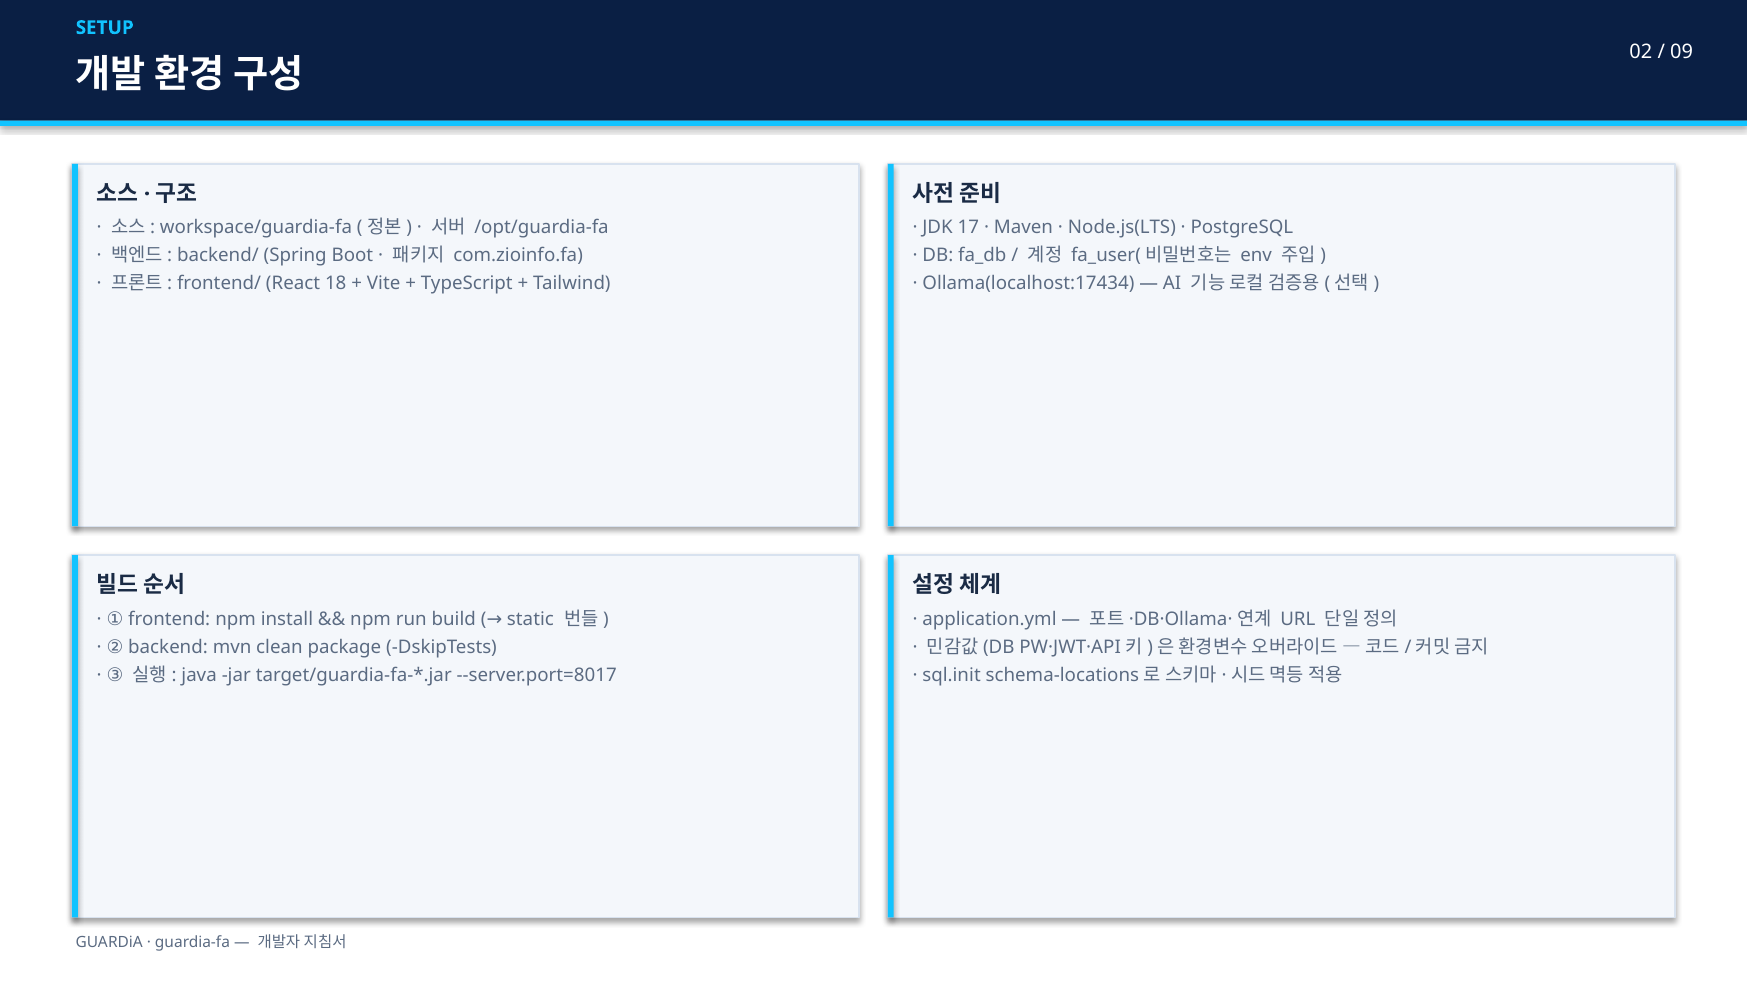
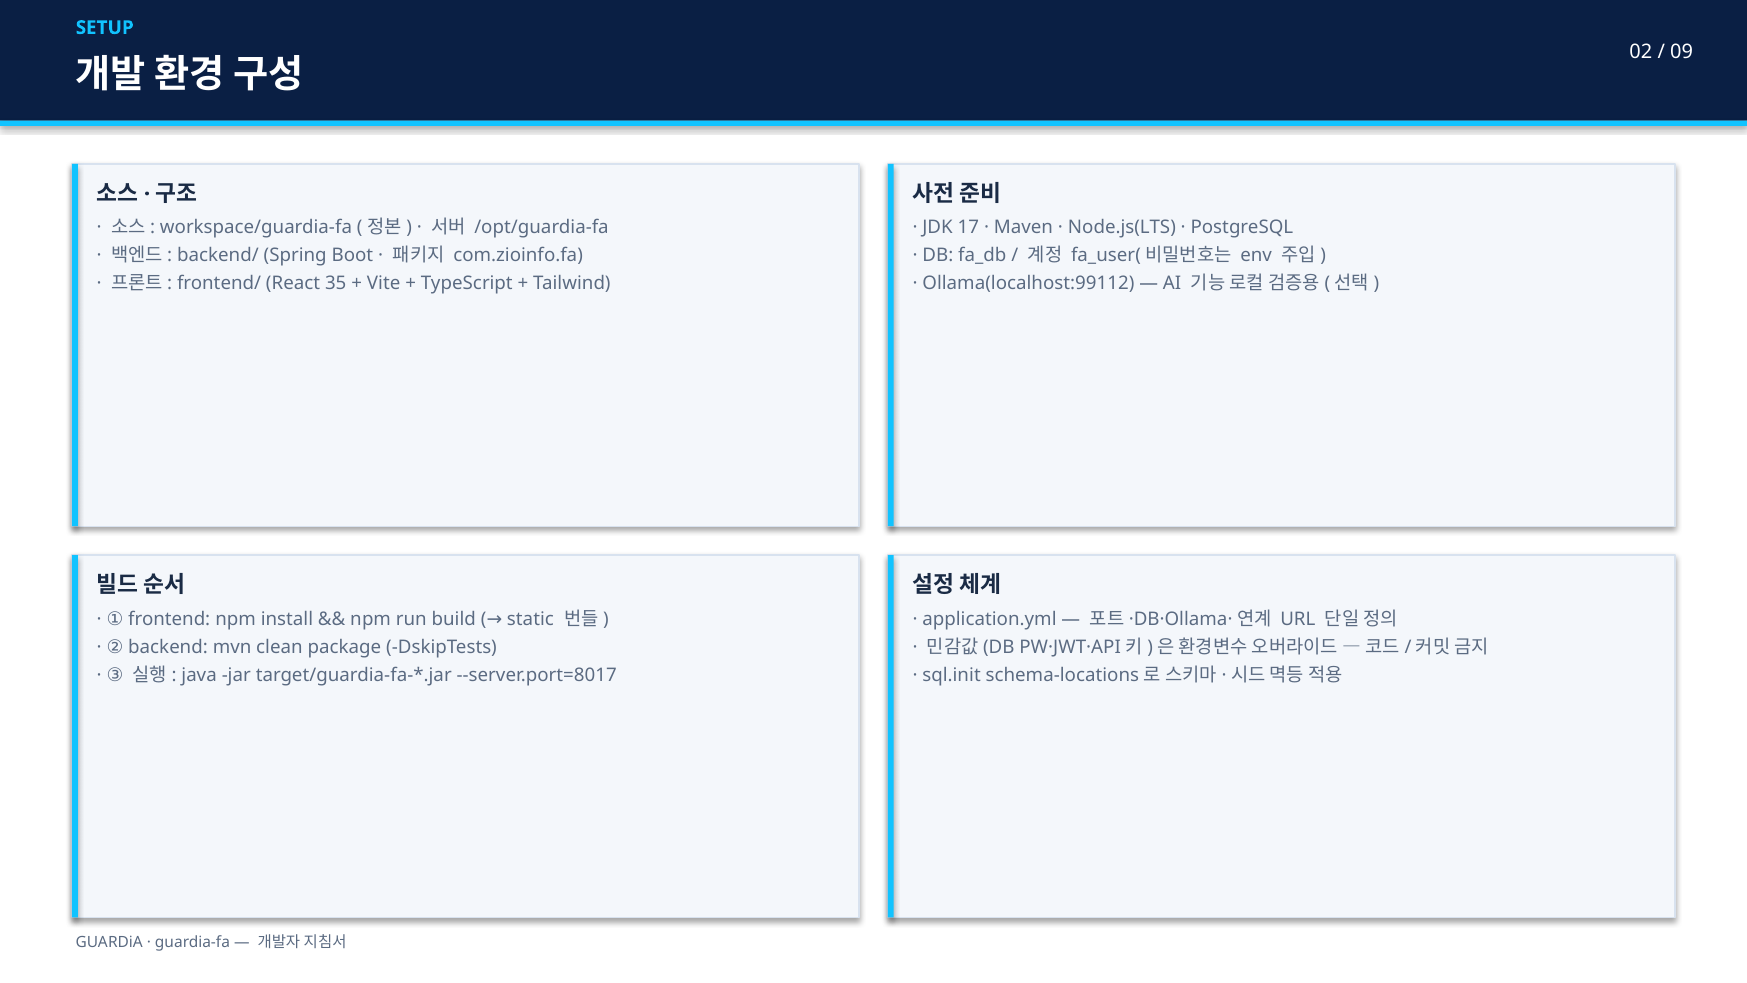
18: 18 -> 35 (336, 284)
Ollama(localhost:17434: Ollama(localhost:17434 -> Ollama(localhost:99112 (1028, 284)
